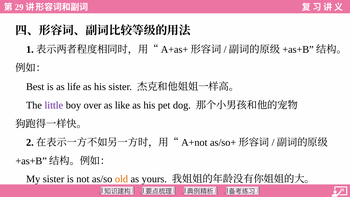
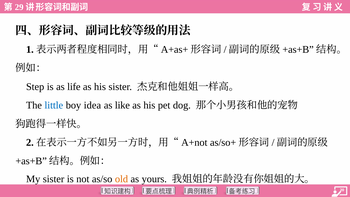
Best: Best -> Step (35, 87)
little colour: purple -> blue (54, 105)
over: over -> idea (92, 105)
